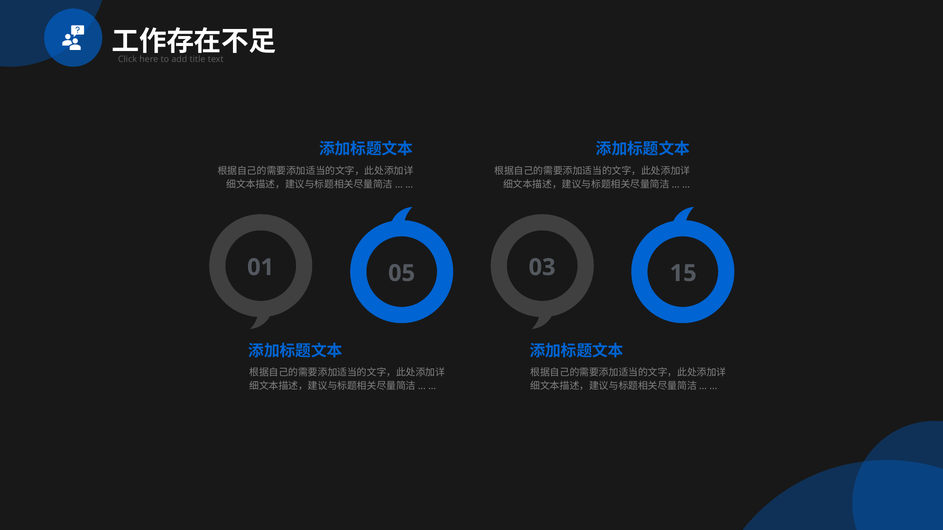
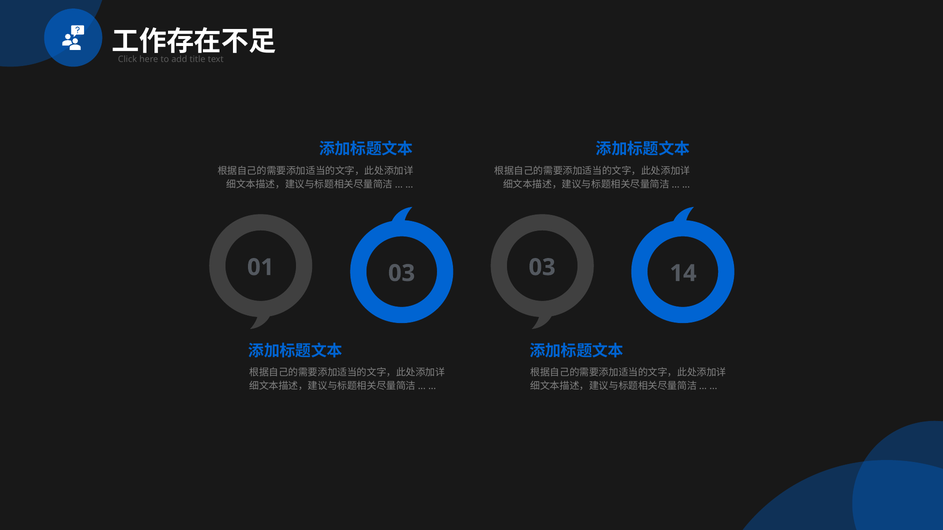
05: 05 -> 03 (402, 273)
15: 15 -> 14 (683, 273)
